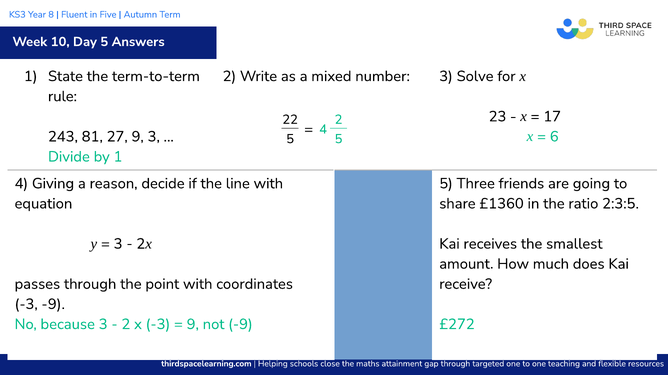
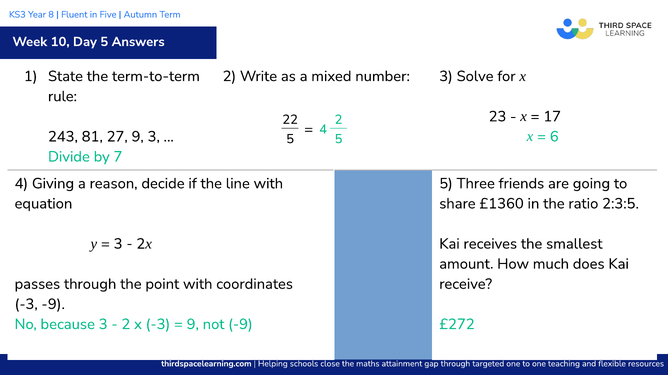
by 1: 1 -> 7 (118, 157)
